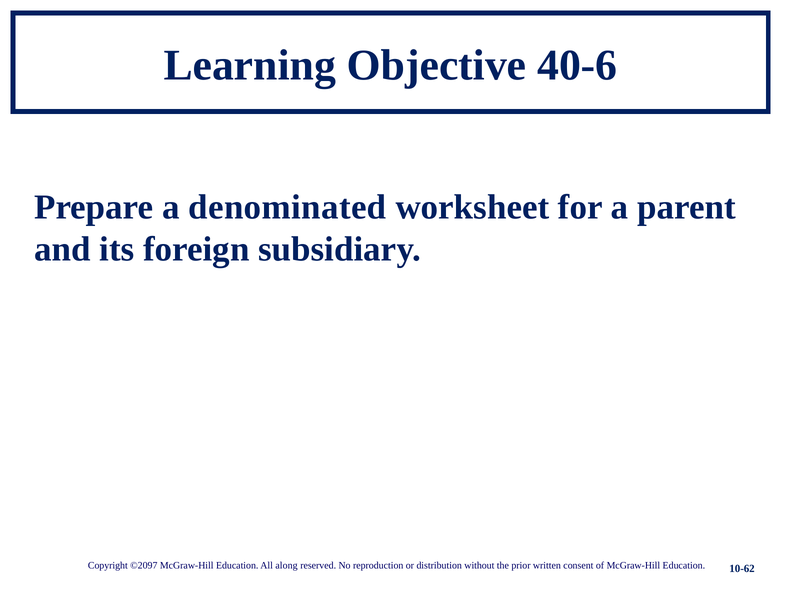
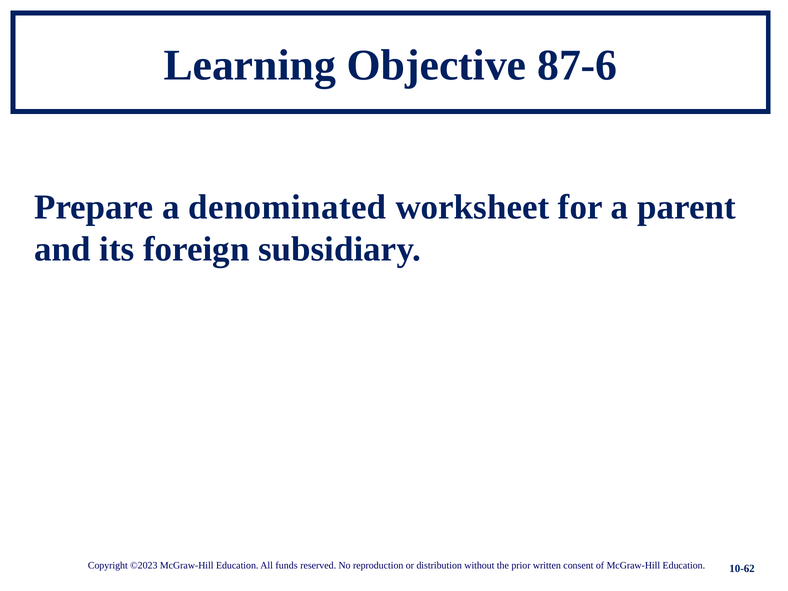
40-6: 40-6 -> 87-6 (577, 65)
©2097: ©2097 -> ©2023 (144, 565)
along: along -> funds (287, 565)
